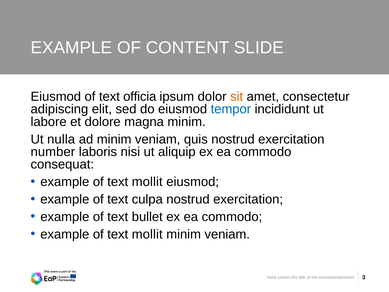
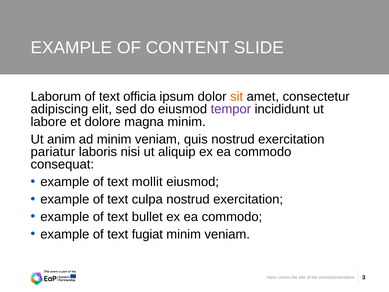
Eiusmod: Eiusmod -> Laborum (56, 96)
tempor colour: blue -> purple (231, 109)
nulla: nulla -> anim (61, 139)
number: number -> pariatur (53, 152)
mollit: mollit -> fugiat (147, 234)
